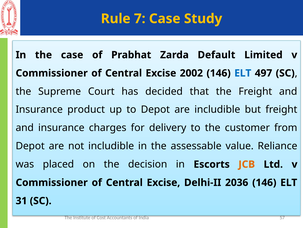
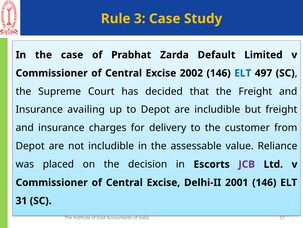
7: 7 -> 3 (140, 19)
product: product -> availing (86, 109)
JCB colour: orange -> purple (247, 164)
2036: 2036 -> 2001 (237, 182)
